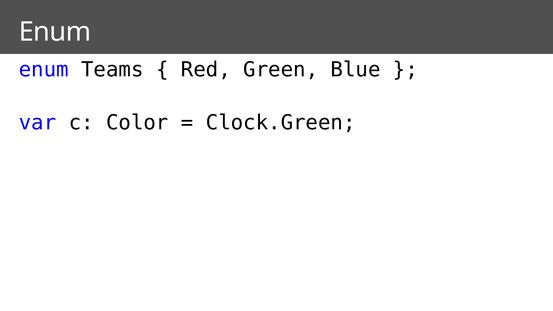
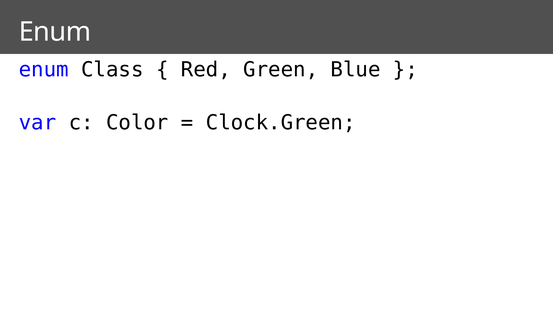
Teams: Teams -> Class (112, 70)
